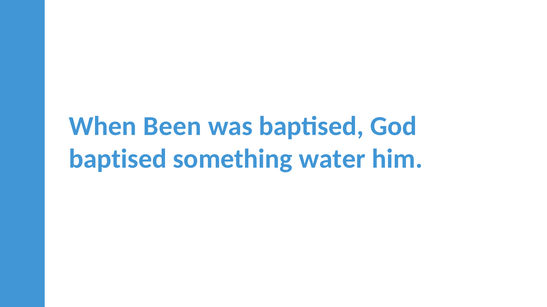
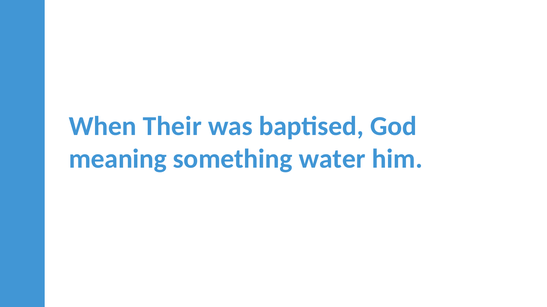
Been: Been -> Their (172, 127)
baptised: baptised -> meaning (118, 159)
